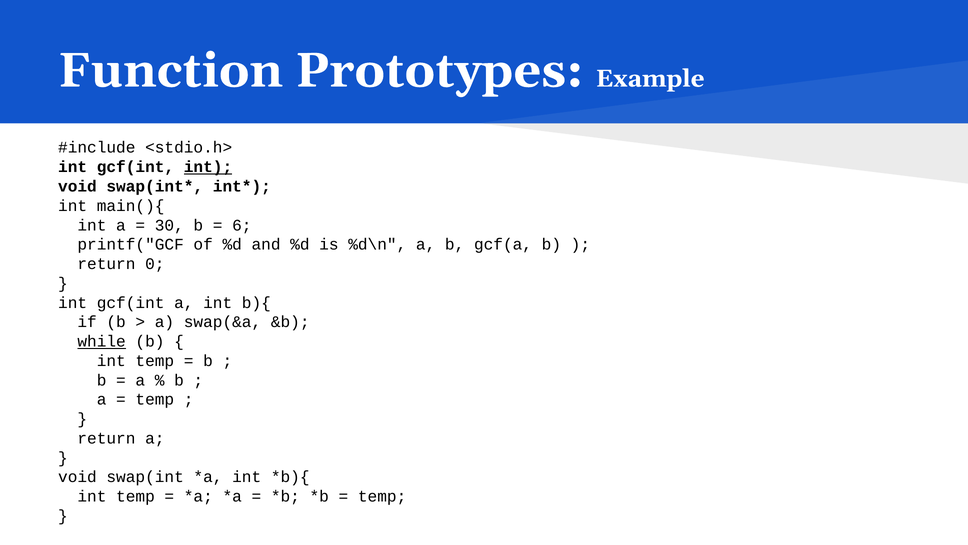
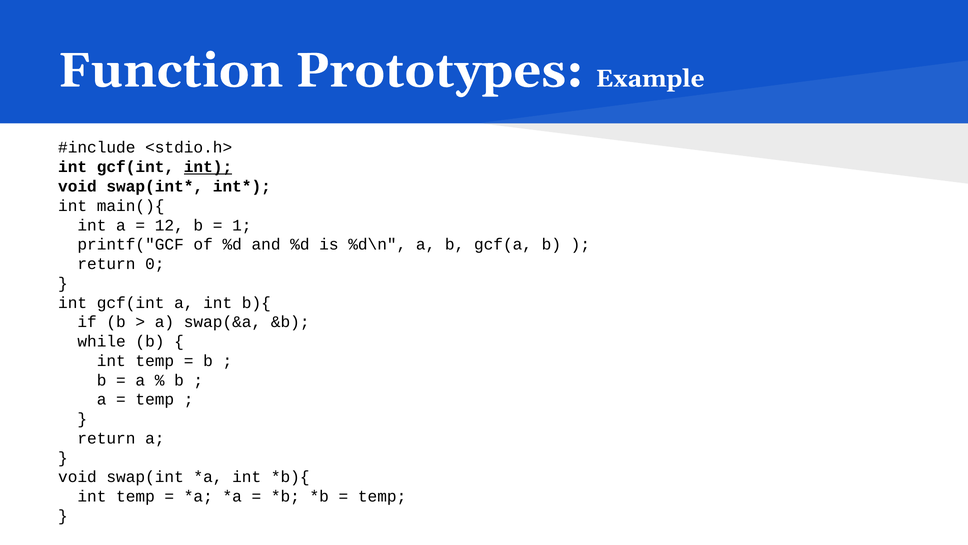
30: 30 -> 12 (169, 225)
6: 6 -> 1 (242, 225)
while underline: present -> none (102, 341)
